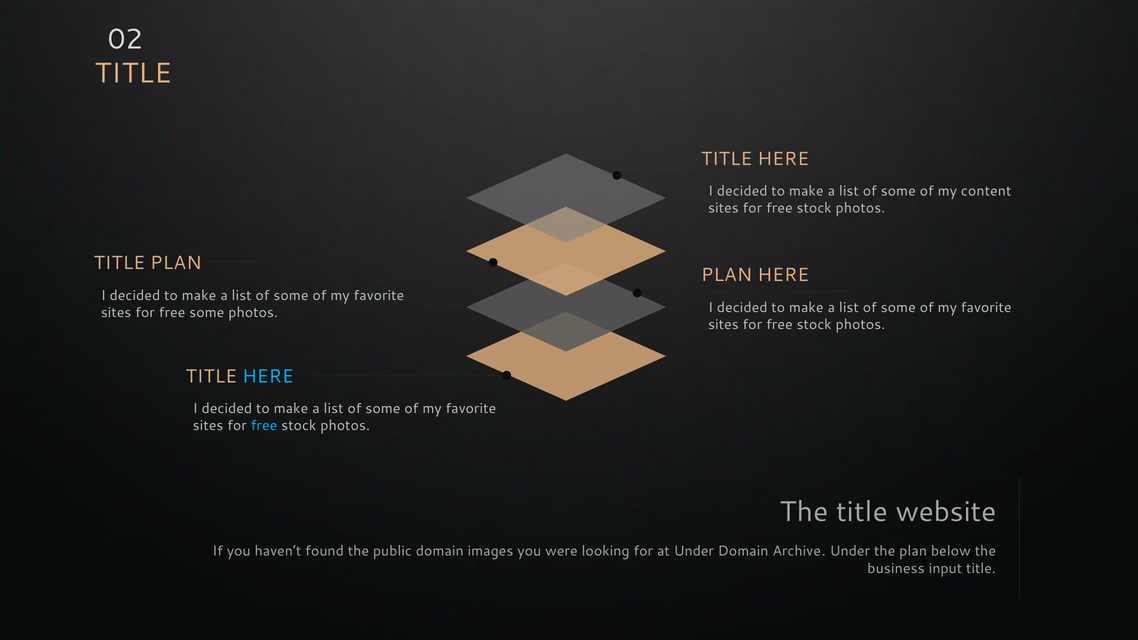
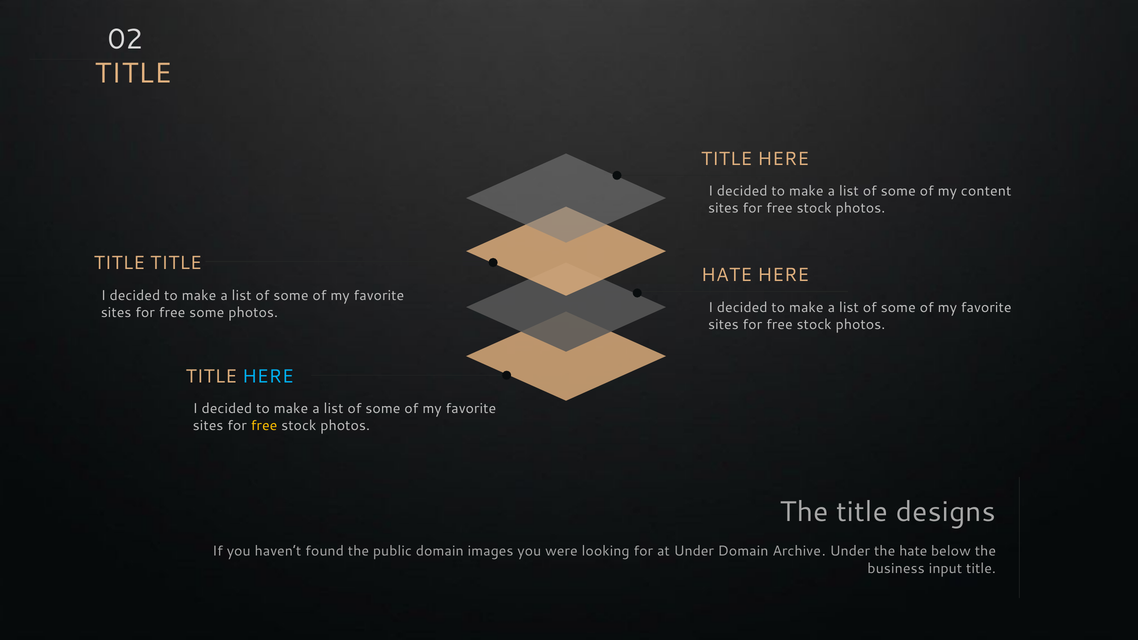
PLAN: PLAN -> TITLE (176, 263)
PLAN: PLAN -> HATE (727, 275)
free colour: light blue -> yellow (264, 426)
website: website -> designs (946, 512)
the plan: plan -> hate (913, 551)
